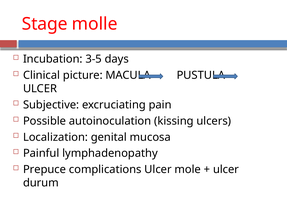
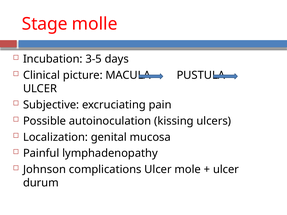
Prepuce: Prepuce -> Johnson (44, 170)
